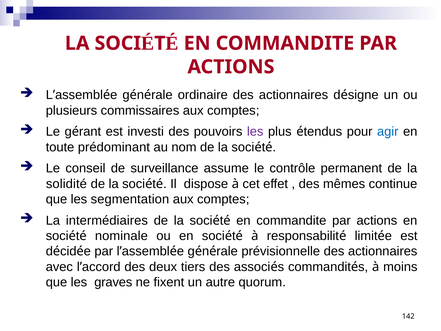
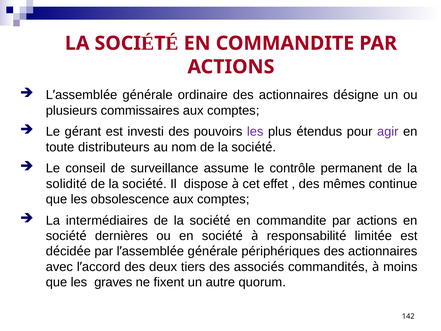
agir colour: blue -> purple (388, 132)
prédominant: prédominant -> distributeurs (114, 147)
segmentation: segmentation -> obsolescence (130, 199)
nominale: nominale -> dernières (121, 236)
prévisionnelle: prévisionnelle -> périphériques (281, 251)
